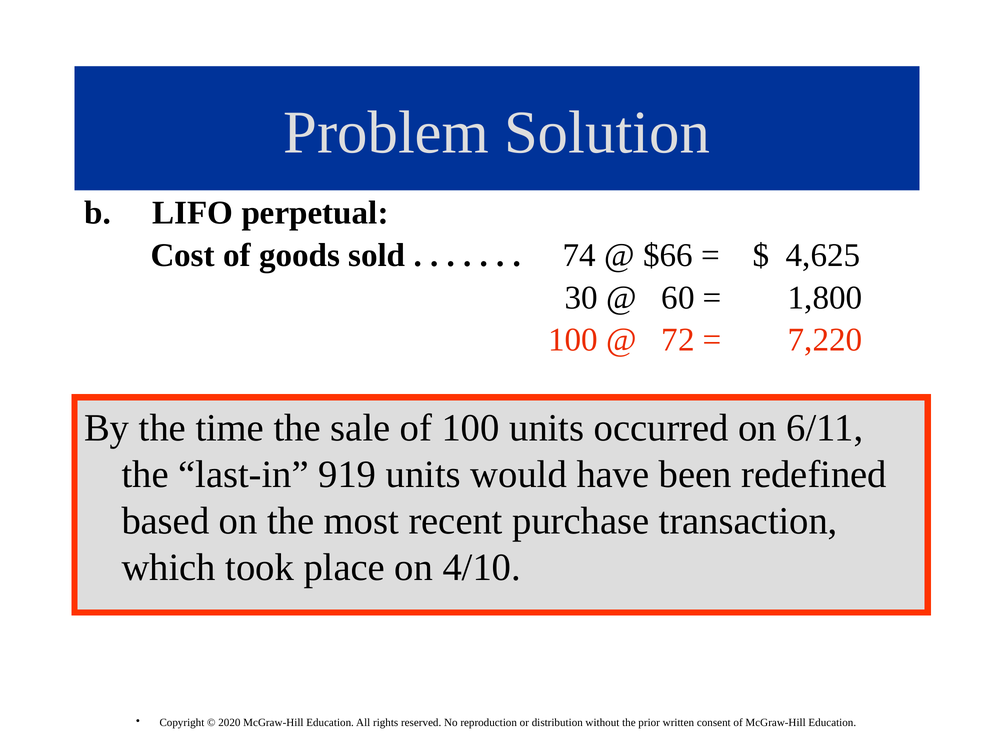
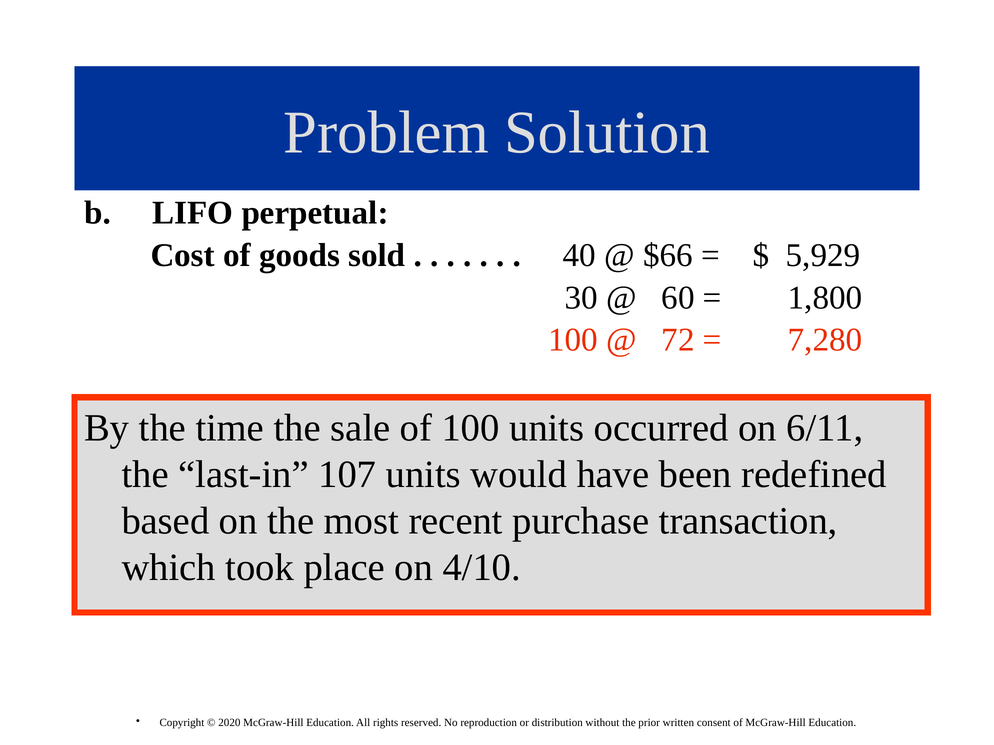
74: 74 -> 40 (579, 255)
4,625: 4,625 -> 5,929 (823, 255)
7,220: 7,220 -> 7,280 (825, 340)
919: 919 -> 107 (347, 475)
